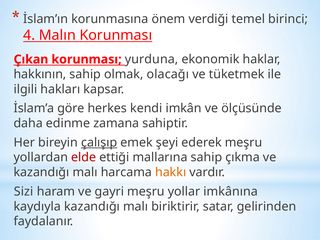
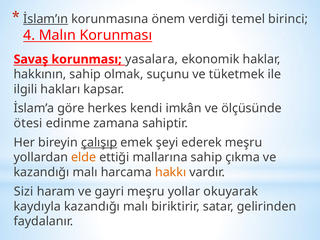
İslam’ın underline: none -> present (46, 19)
Çıkan: Çıkan -> Savaş (31, 59)
yurduna: yurduna -> yasalara (152, 59)
olacağı: olacağı -> suçunu (168, 74)
daha: daha -> ötesi (28, 123)
elde colour: red -> orange (84, 157)
imkânına: imkânına -> okuyarak (231, 191)
